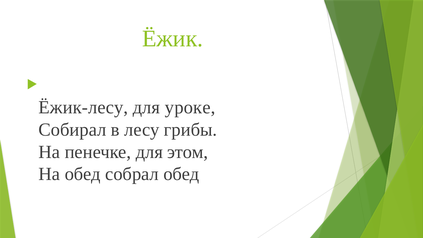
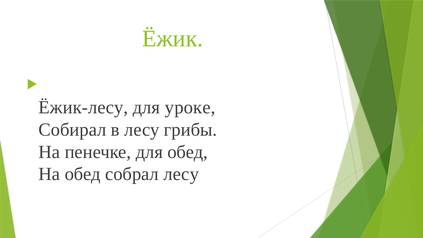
для этом: этом -> обед (188, 152)
собрал обед: обед -> лесу (181, 174)
